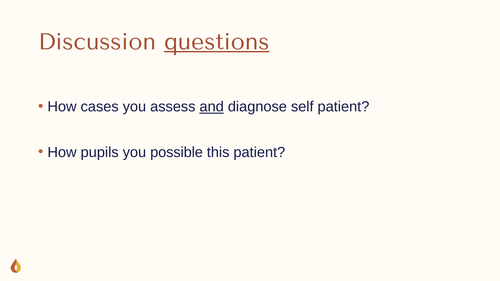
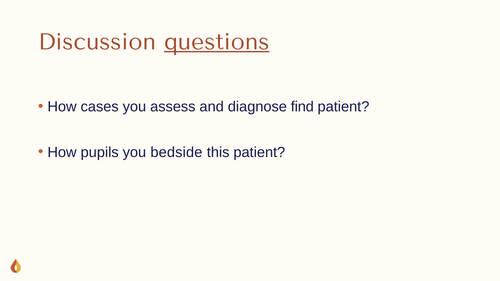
and underline: present -> none (212, 107)
self: self -> find (302, 107)
possible: possible -> bedside (176, 152)
